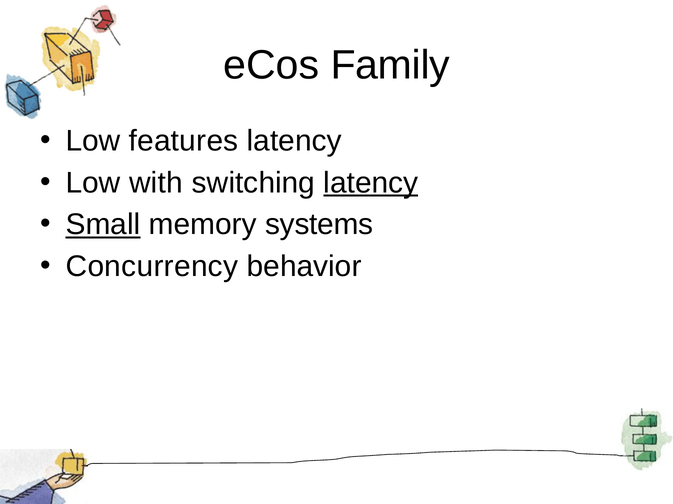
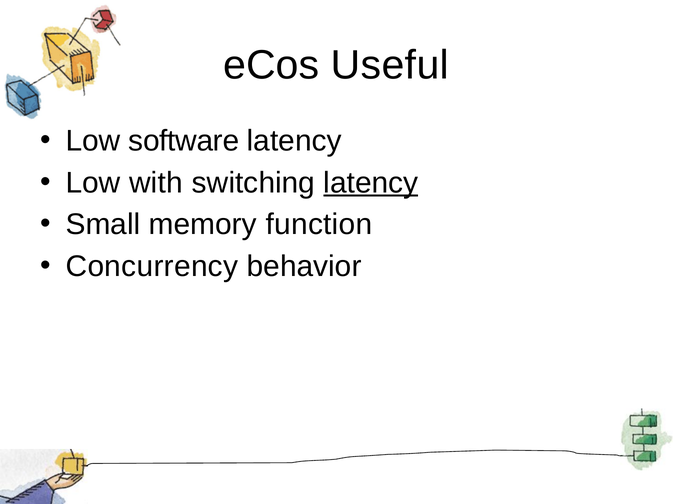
Family: Family -> Useful (390, 65)
features: features -> software (184, 141)
Small underline: present -> none (103, 225)
systems: systems -> function (319, 225)
